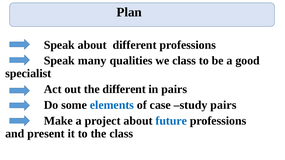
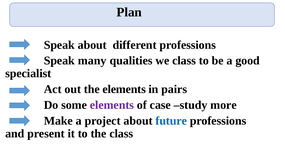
the different: different -> elements (124, 89)
elements colour: blue -> purple (112, 105)
study pairs: pairs -> more (224, 105)
